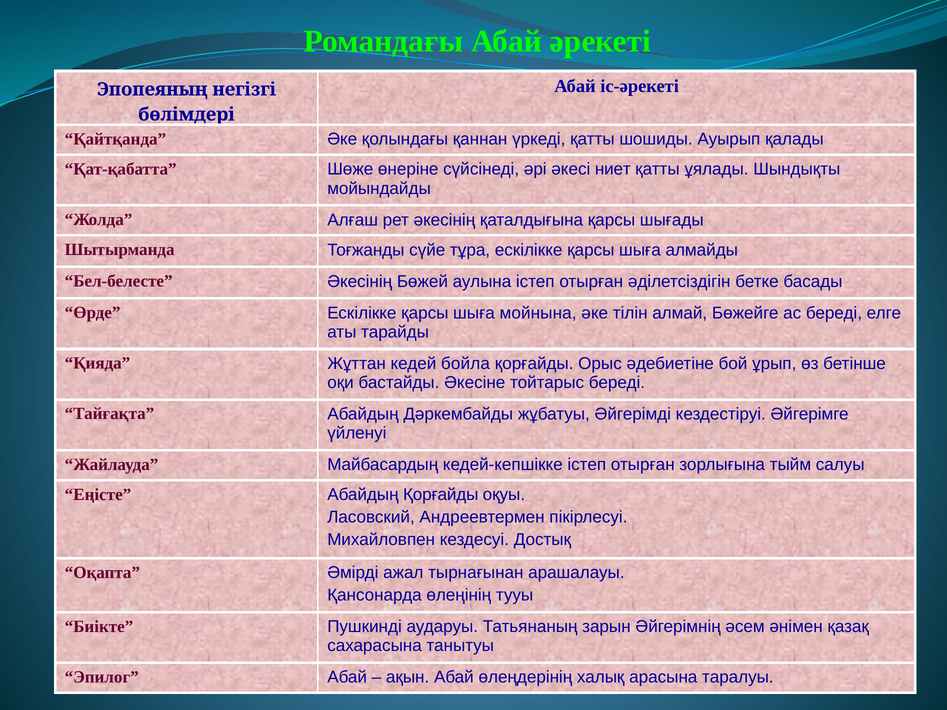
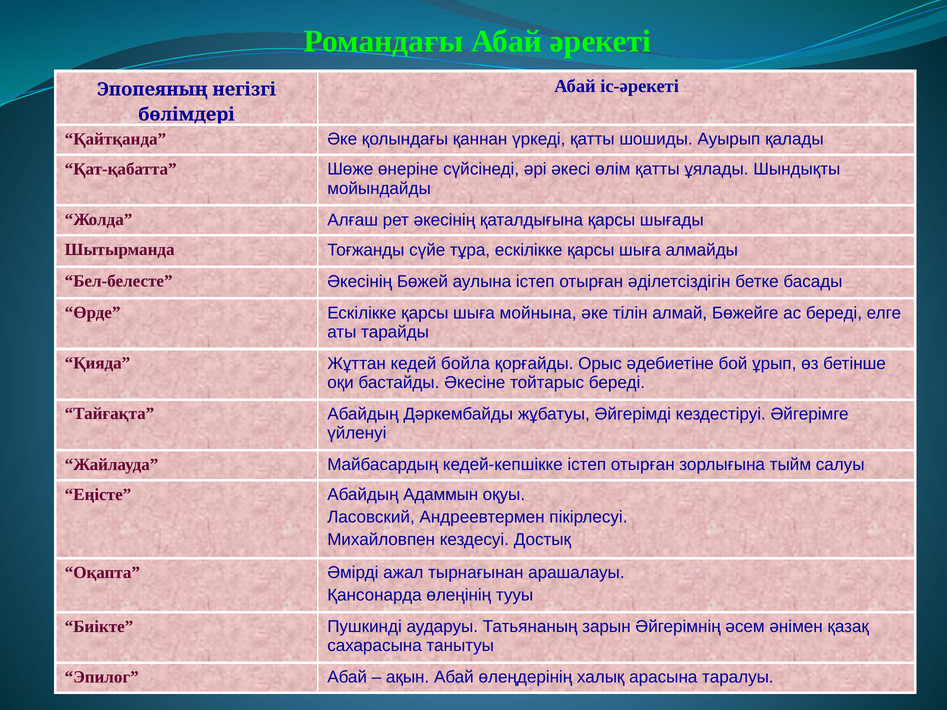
ниет: ниет -> өлім (613, 169)
Абайдың Қорғайды: Қорғайды -> Адаммын (441, 495)
